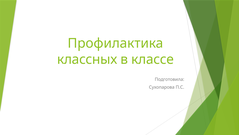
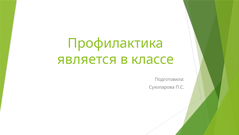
классных: классных -> является (87, 59)
